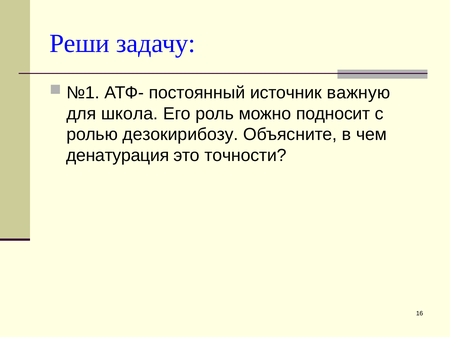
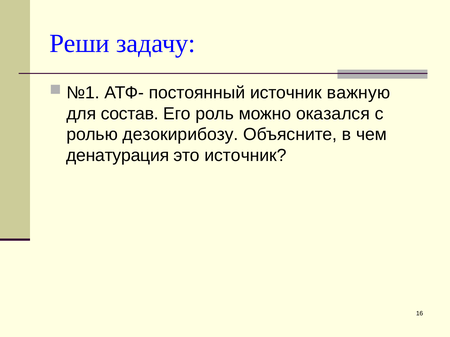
школа: школа -> состав (130, 114)
подносит: подносит -> оказался (333, 114)
это точности: точности -> источник (246, 156)
